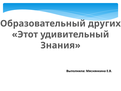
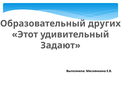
Знания: Знания -> Задают (60, 45)
